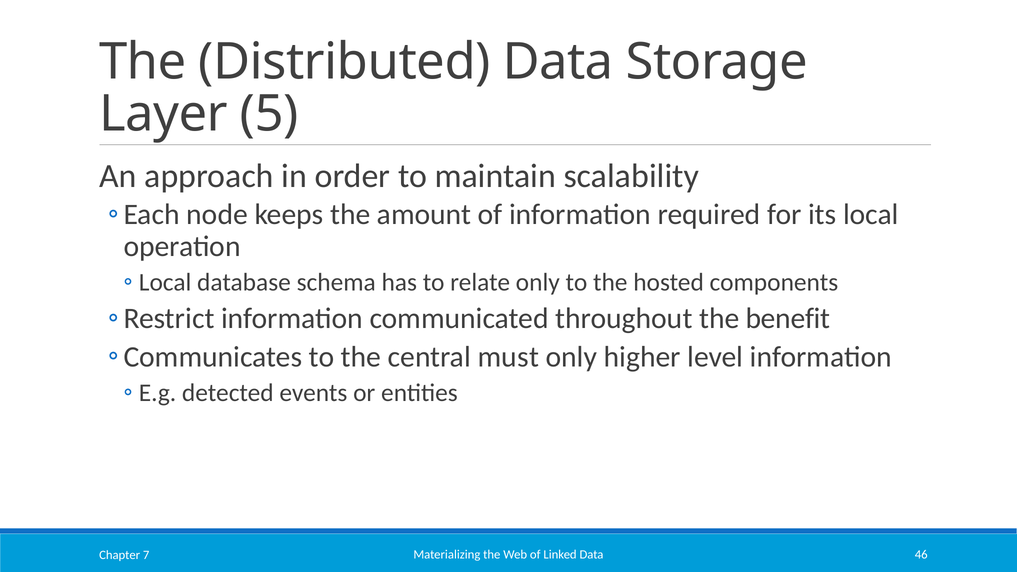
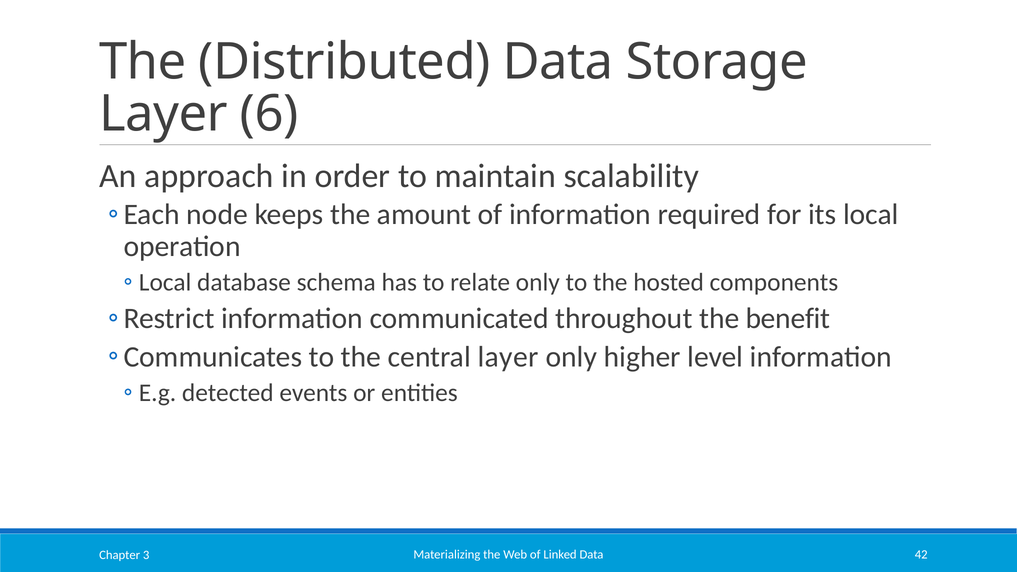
5: 5 -> 6 (269, 114)
central must: must -> layer (508, 357)
46: 46 -> 42 (921, 555)
7: 7 -> 3 (146, 555)
